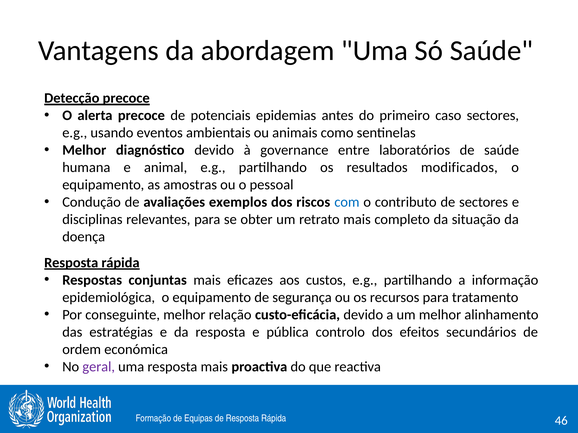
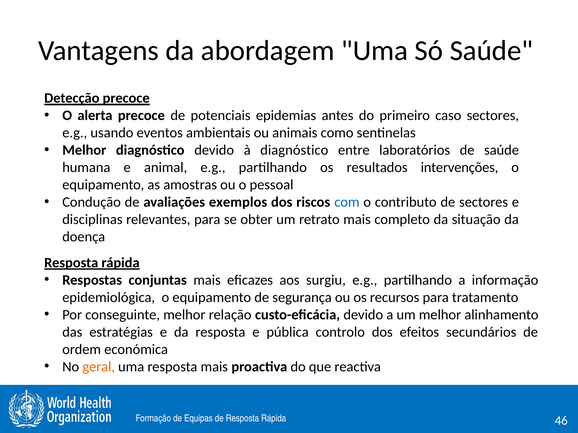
à governance: governance -> diagnóstico (294, 150)
modificados: modificados -> intervenções (459, 168)
custos: custos -> surgiu (326, 280)
geral colour: purple -> orange (99, 367)
